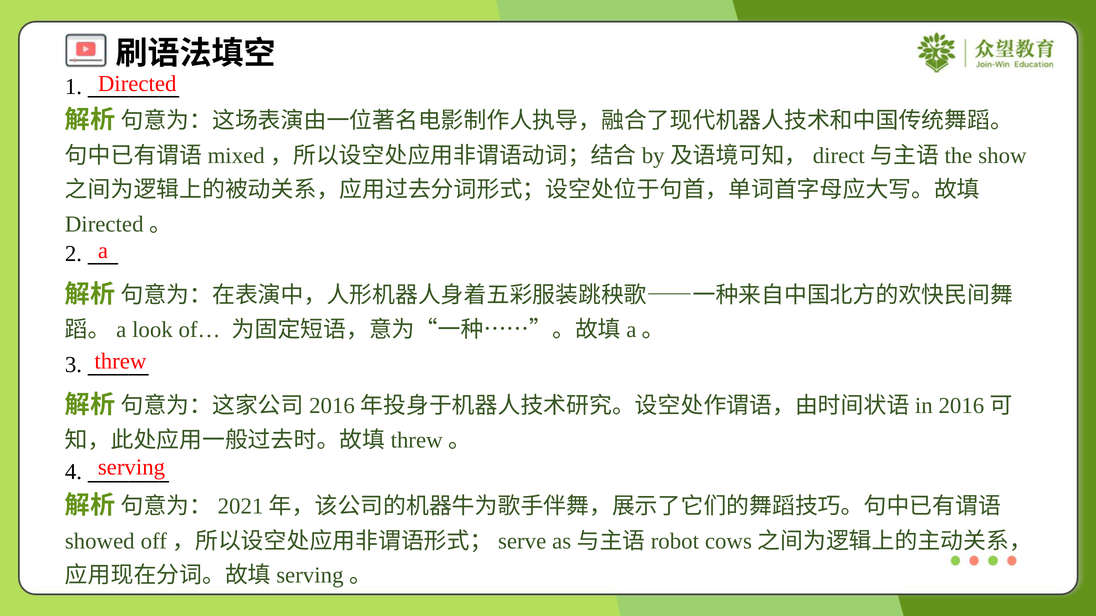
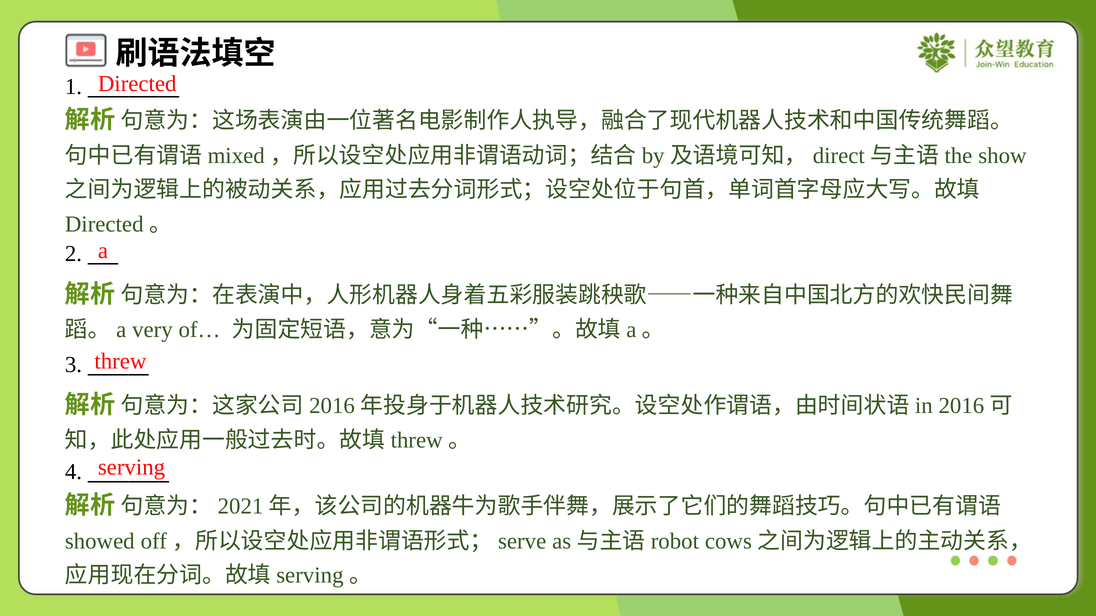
look: look -> very (152, 330)
